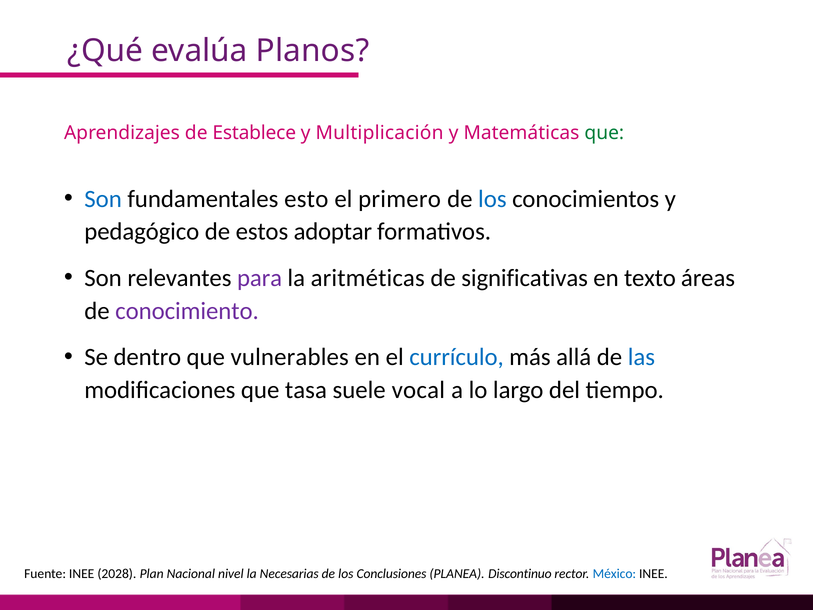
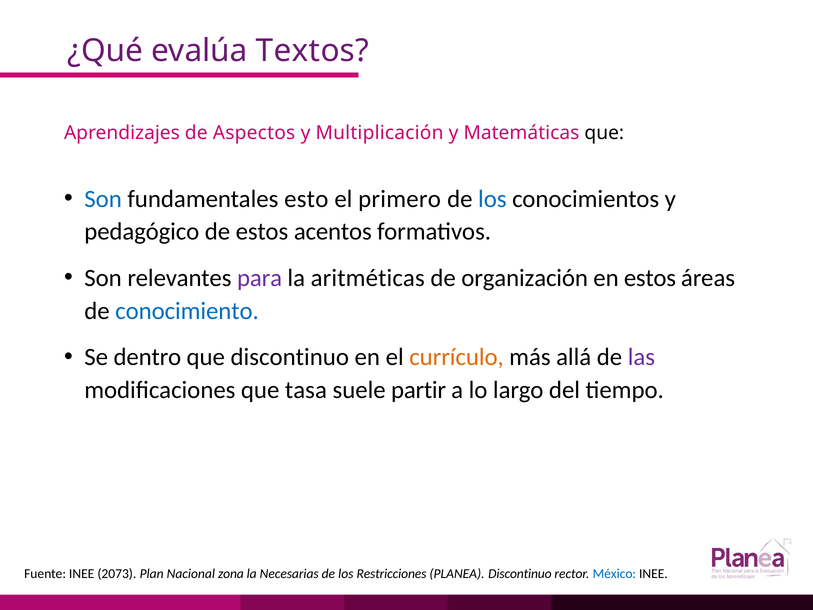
Planos: Planos -> Textos (312, 51)
Establece: Establece -> Aspectos (254, 133)
que colour: green -> black (604, 133)
adoptar: adoptar -> acentos (333, 232)
significativas: significativas -> organización (525, 278)
en texto: texto -> estos (650, 278)
conocimiento colour: purple -> blue (187, 311)
que vulnerables: vulnerables -> discontinuo (290, 357)
currículo colour: blue -> orange (457, 357)
las colour: blue -> purple (641, 357)
vocal: vocal -> partir (419, 390)
2028: 2028 -> 2073 (117, 574)
nivel: nivel -> zona (231, 574)
Conclusiones: Conclusiones -> Restricciones (392, 574)
